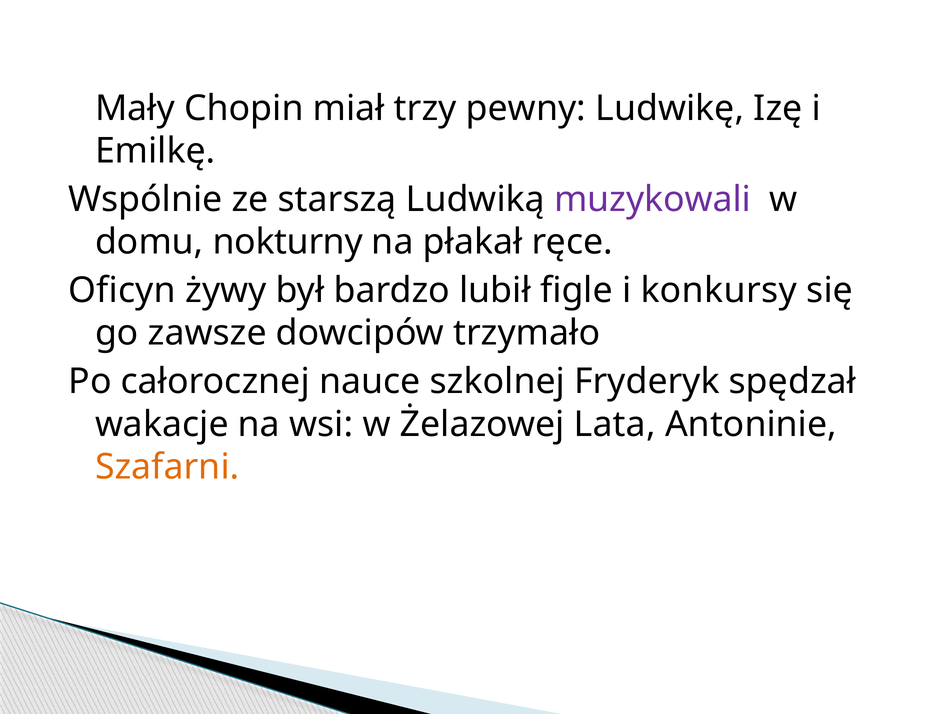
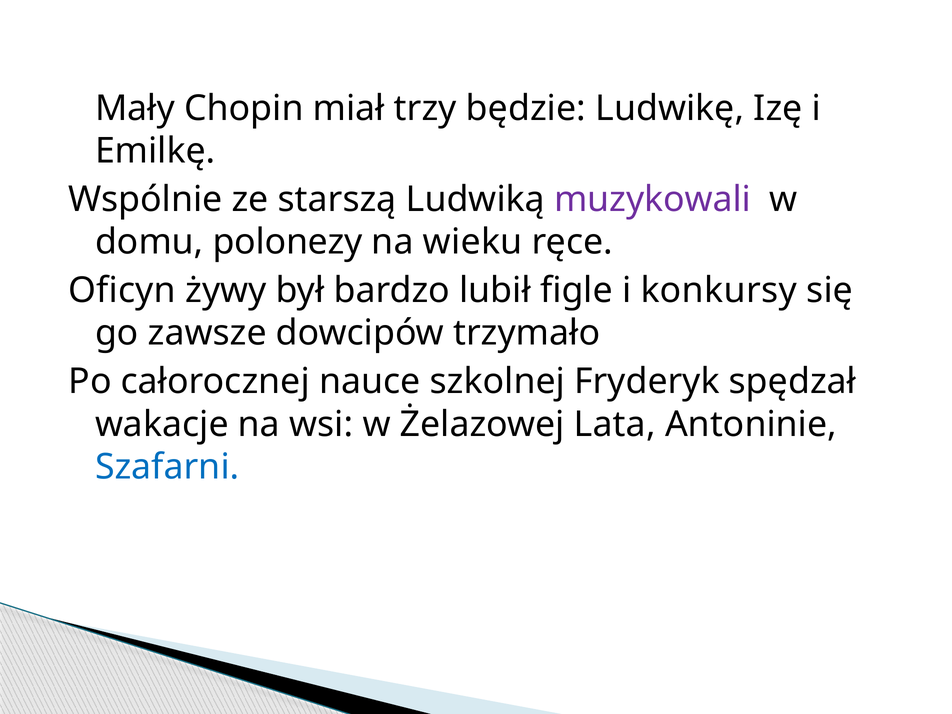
pewny: pewny -> będzie (526, 108)
nokturny: nokturny -> polonezy (288, 242)
płakał: płakał -> wieku (473, 242)
Szafarni colour: orange -> blue (167, 467)
